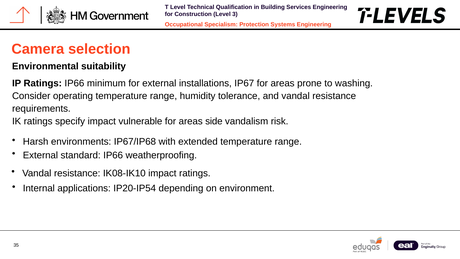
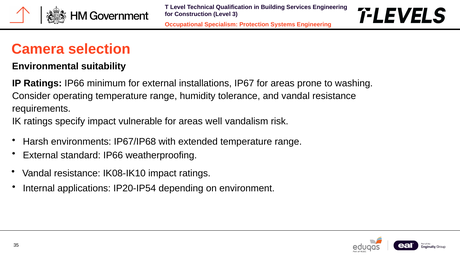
side: side -> well (214, 121)
